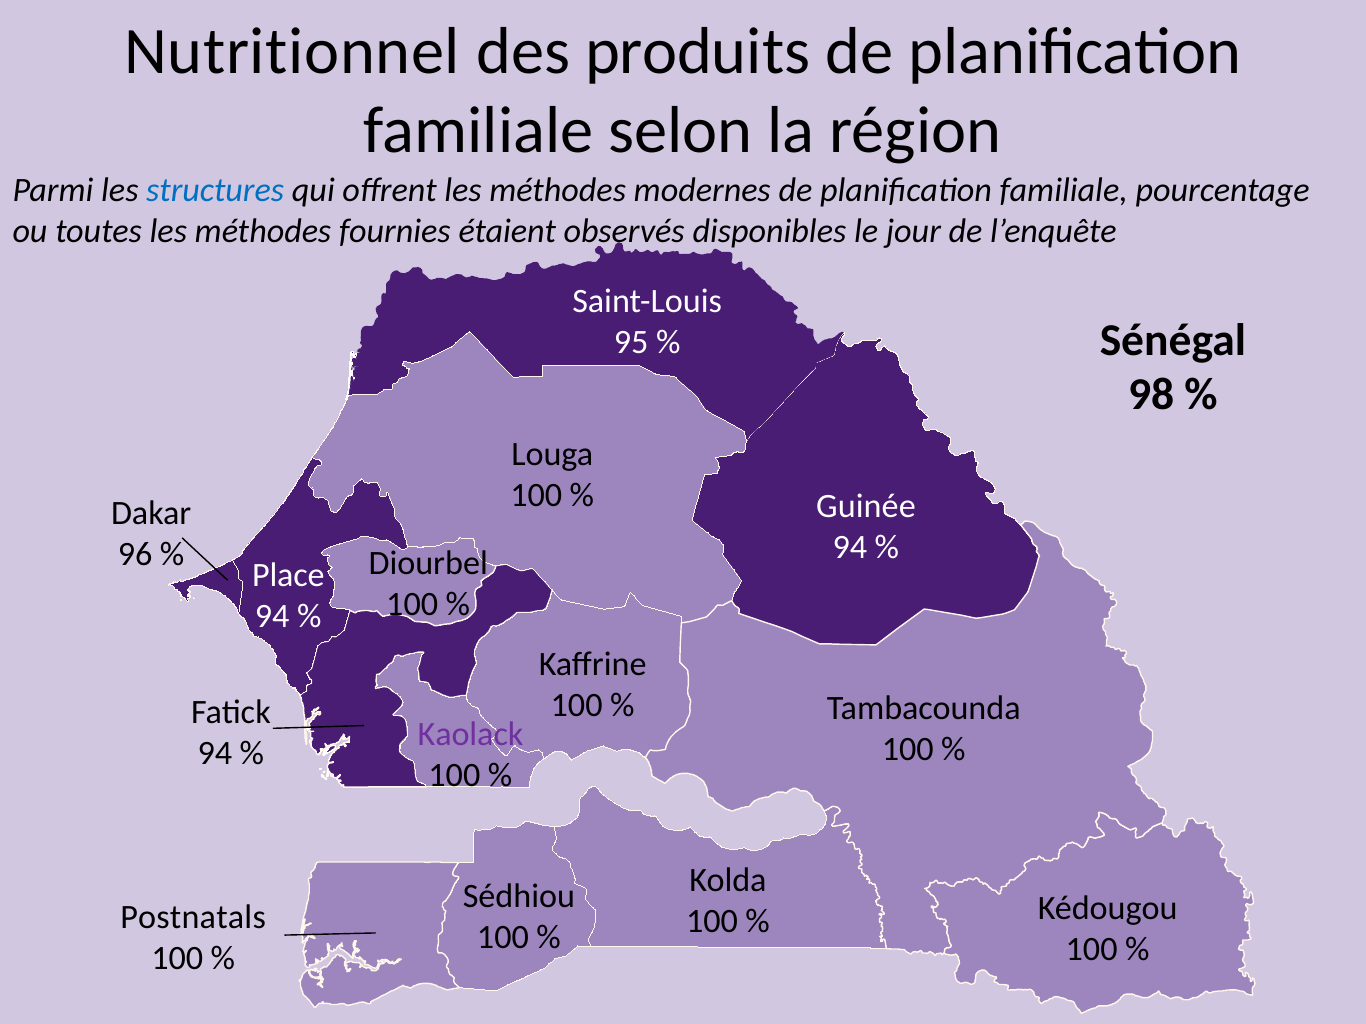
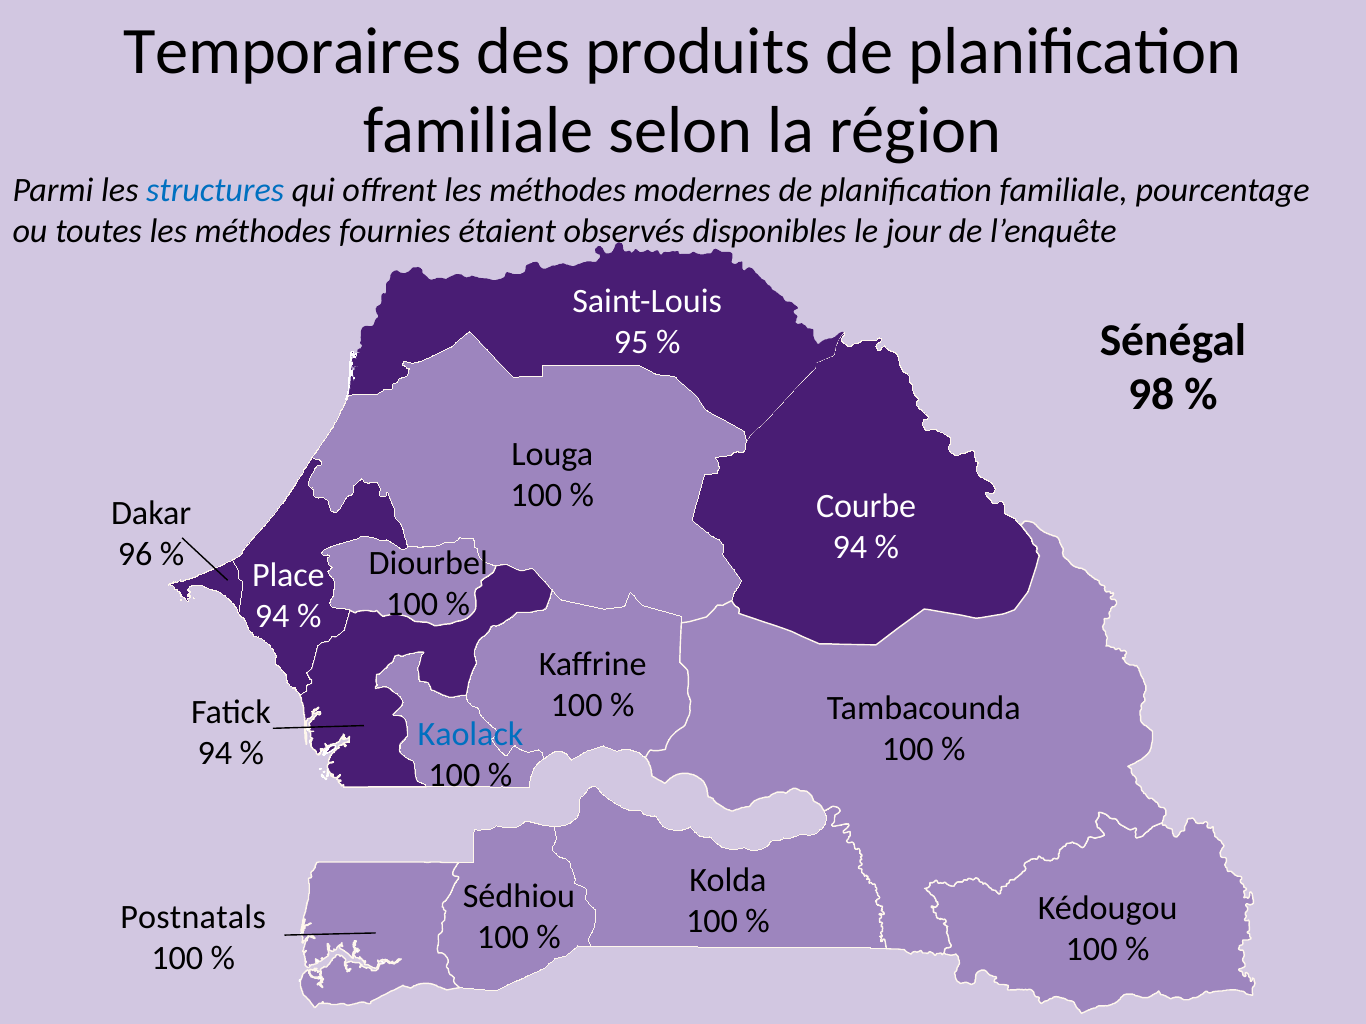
Nutritionnel: Nutritionnel -> Temporaires (293, 51)
Guinée: Guinée -> Courbe (866, 507)
Kaolack colour: purple -> blue (471, 734)
